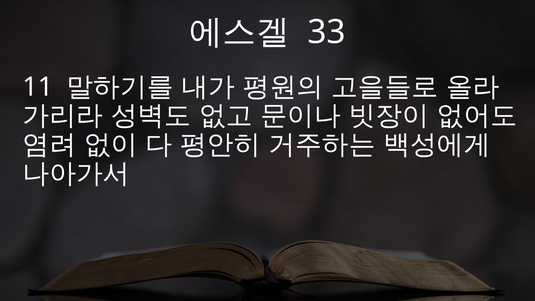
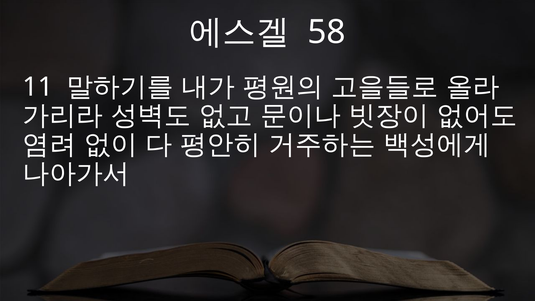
33: 33 -> 58 (327, 32)
